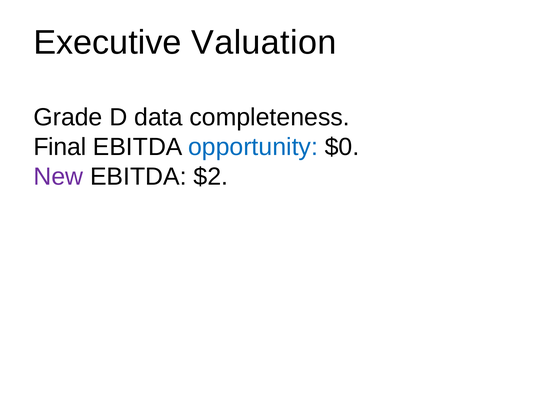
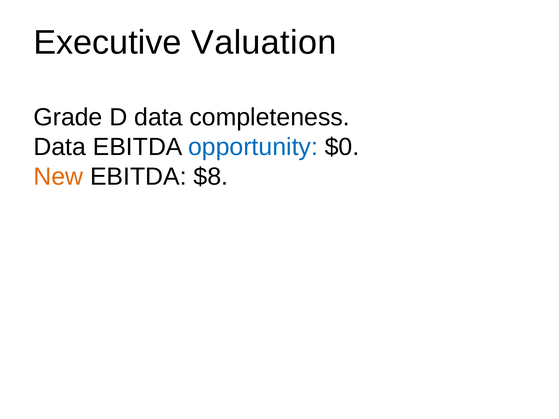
Final: Final -> Data (60, 147)
New colour: purple -> orange (58, 177)
$2: $2 -> $8 (211, 177)
